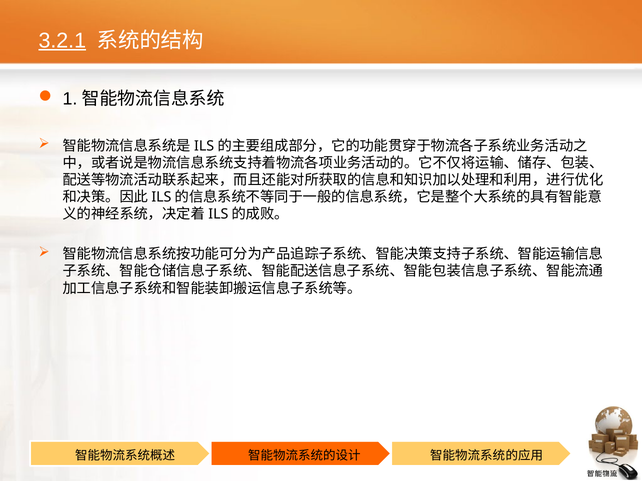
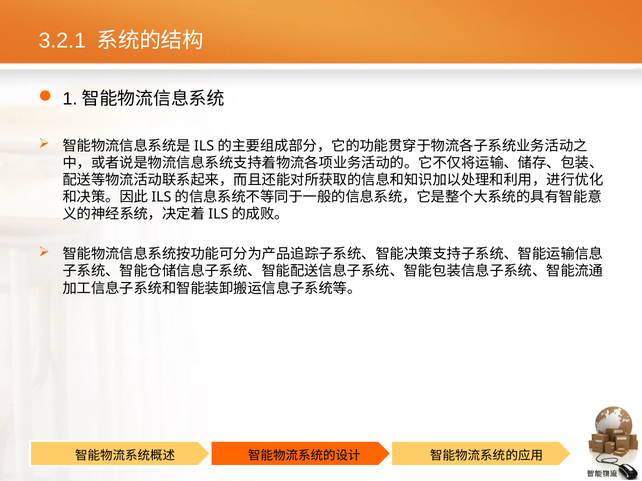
3.2.1 underline: present -> none (62, 41)
